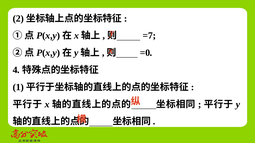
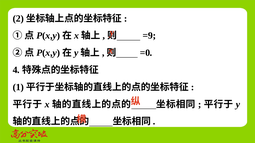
=7: =7 -> =9 (149, 36)
